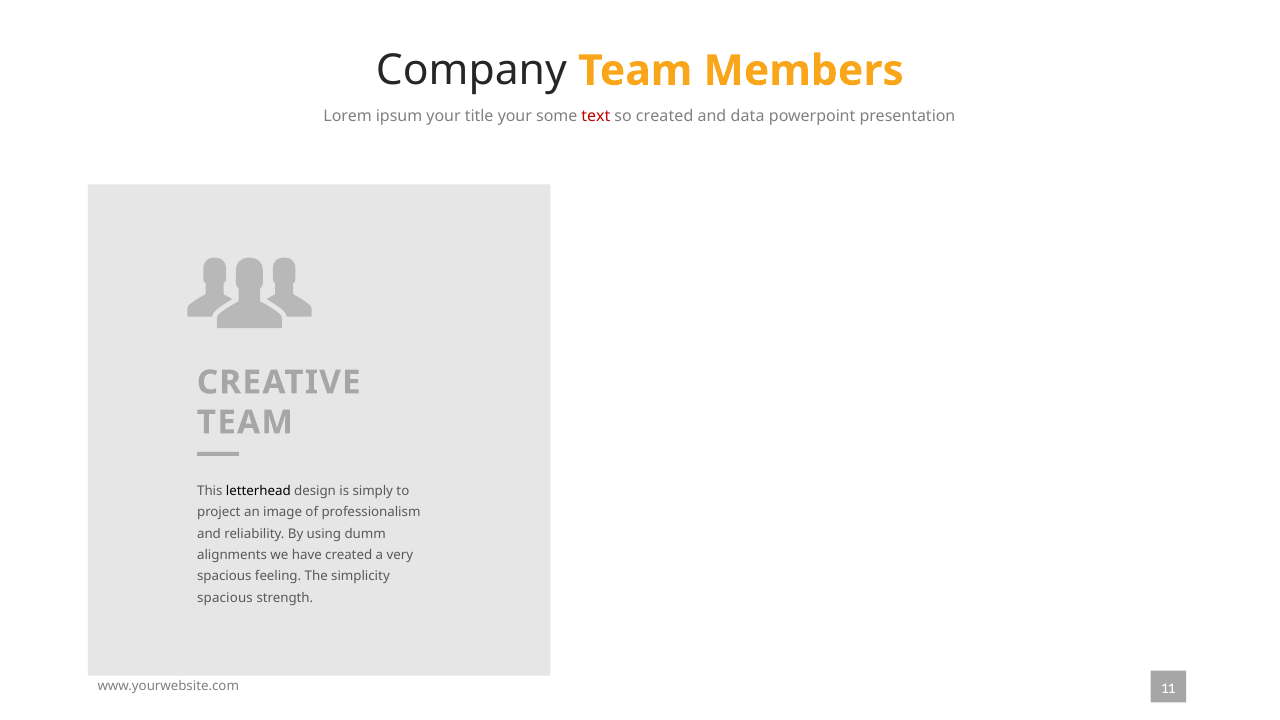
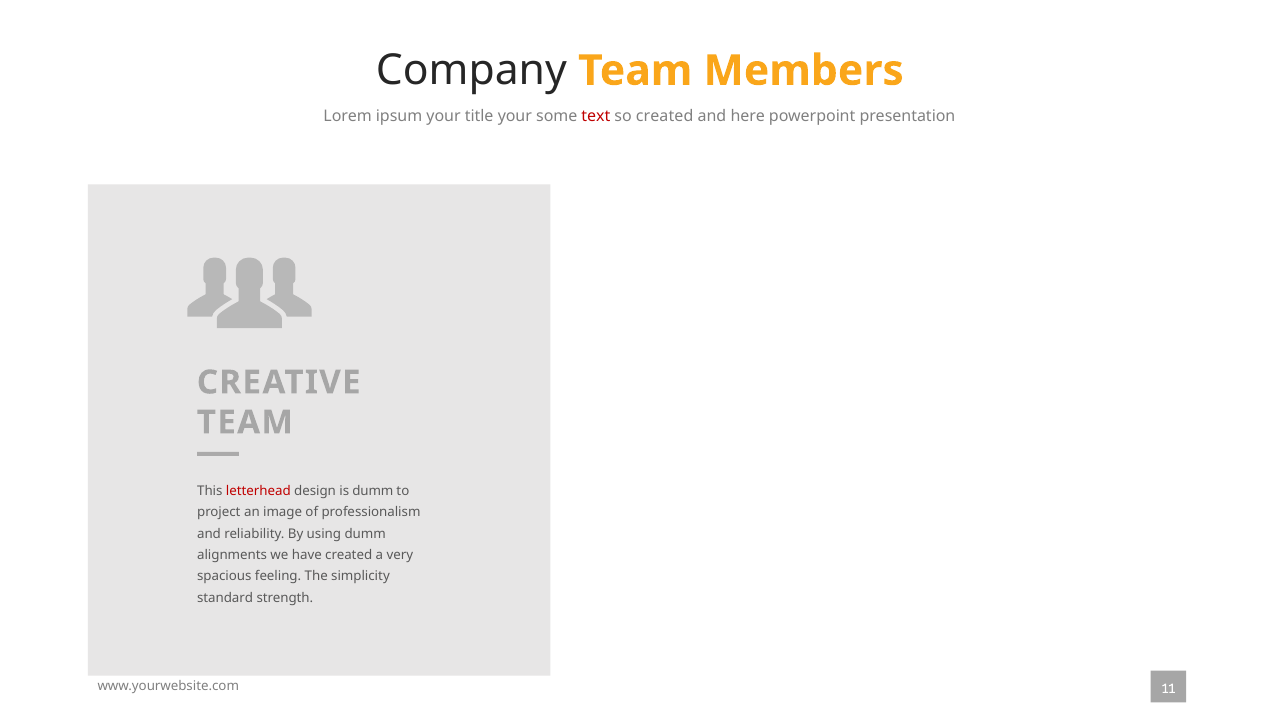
data: data -> here (748, 116)
letterhead colour: black -> red (258, 491)
is simply: simply -> dumm (373, 491)
spacious: spacious -> standard (225, 598)
